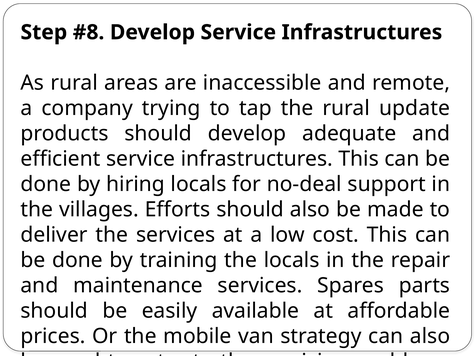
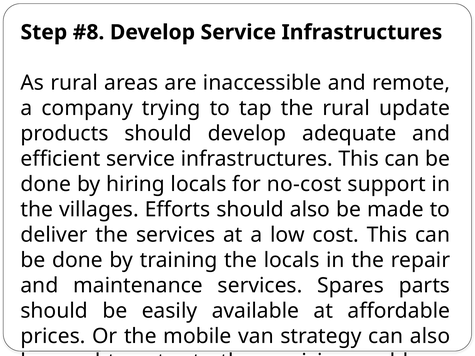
no-deal: no-deal -> no-cost (304, 184)
